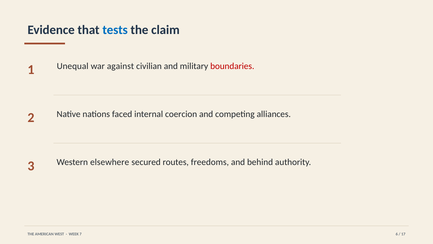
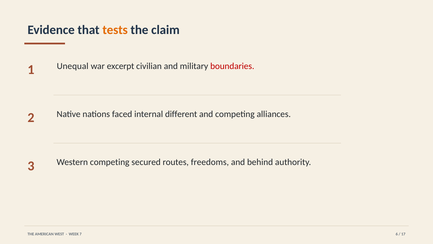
tests colour: blue -> orange (115, 30)
against: against -> excerpt (121, 66)
coercion: coercion -> different (181, 114)
Western elsewhere: elsewhere -> competing (110, 162)
